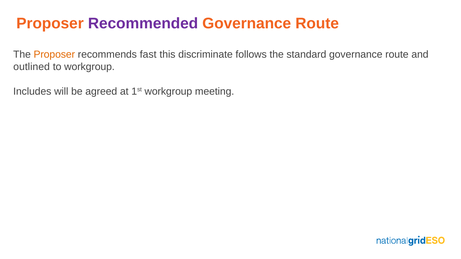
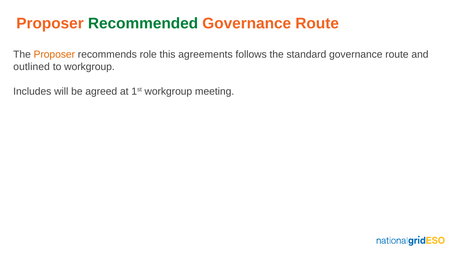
Recommended colour: purple -> green (143, 23)
fast: fast -> role (148, 55)
discriminate: discriminate -> agreements (205, 55)
